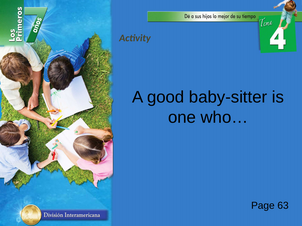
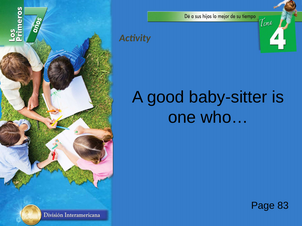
63: 63 -> 83 (283, 206)
